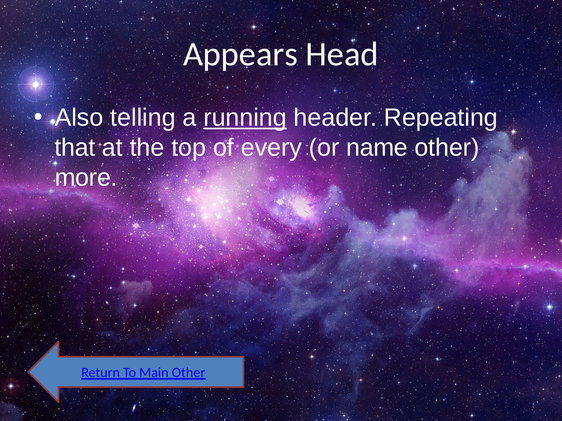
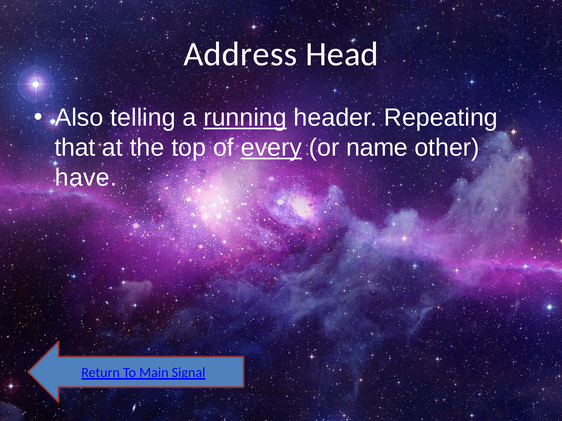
Appears: Appears -> Address (240, 54)
every underline: none -> present (271, 148)
more: more -> have (86, 178)
Main Other: Other -> Signal (189, 373)
